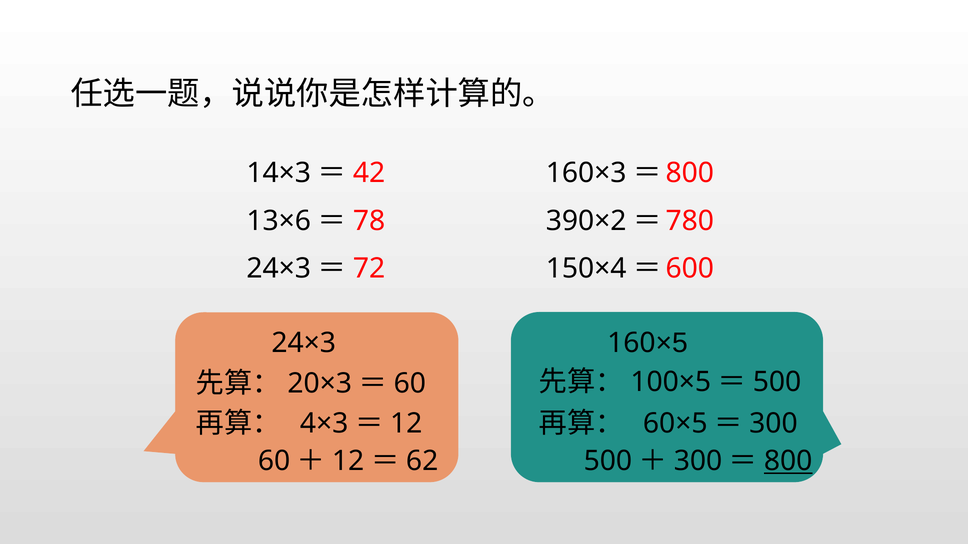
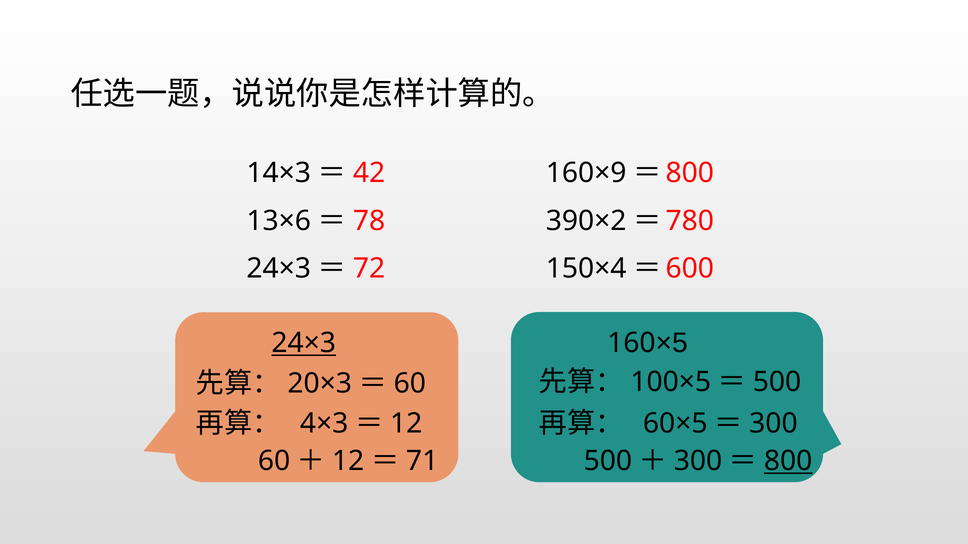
160×3: 160×3 -> 160×9 (586, 173)
24×3 underline: none -> present (304, 343)
62: 62 -> 71 (422, 461)
